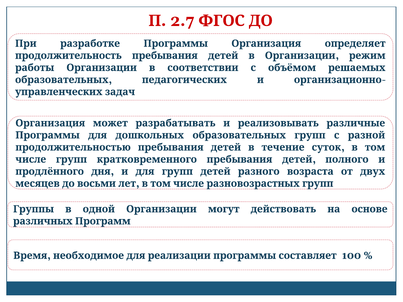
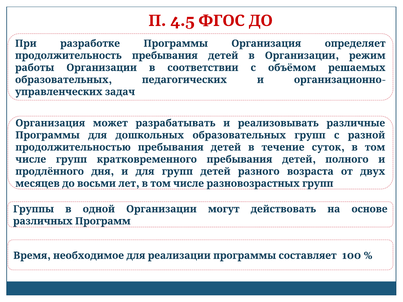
2.7: 2.7 -> 4.5 (182, 21)
